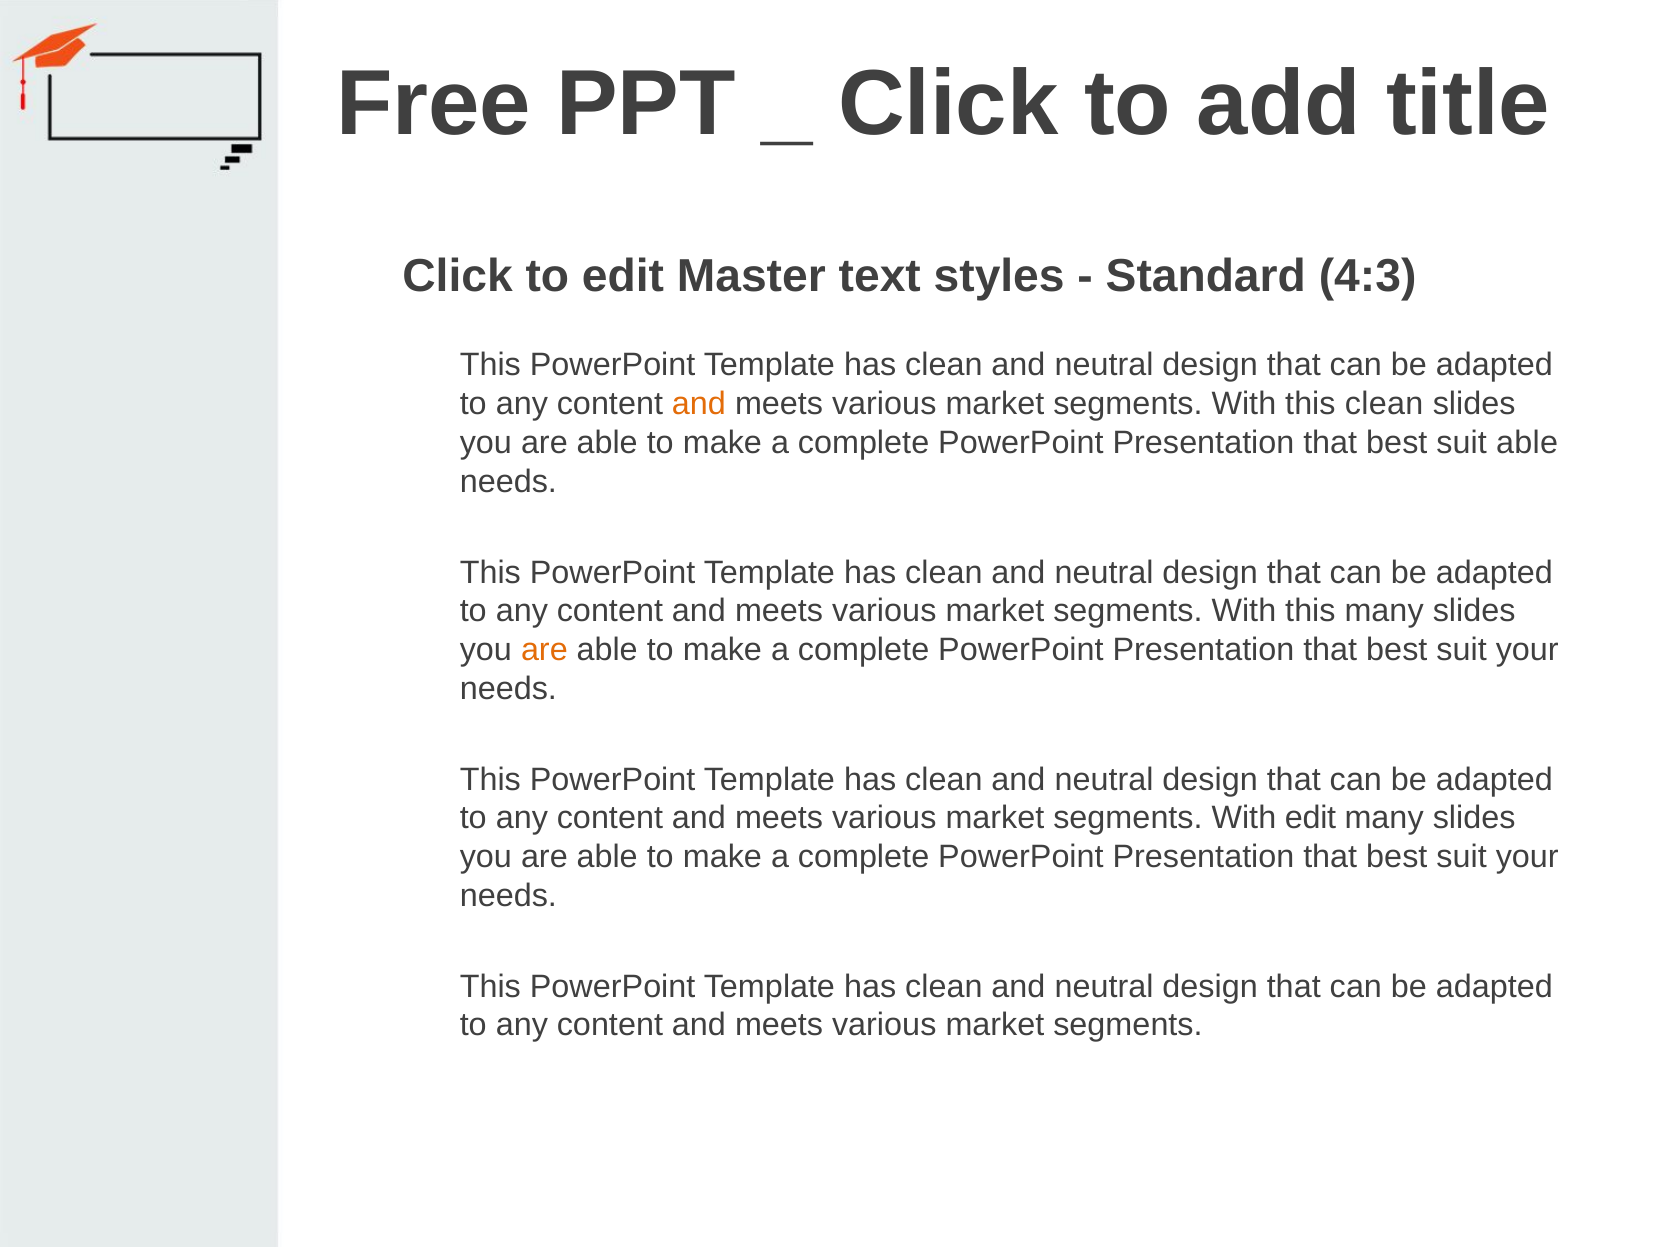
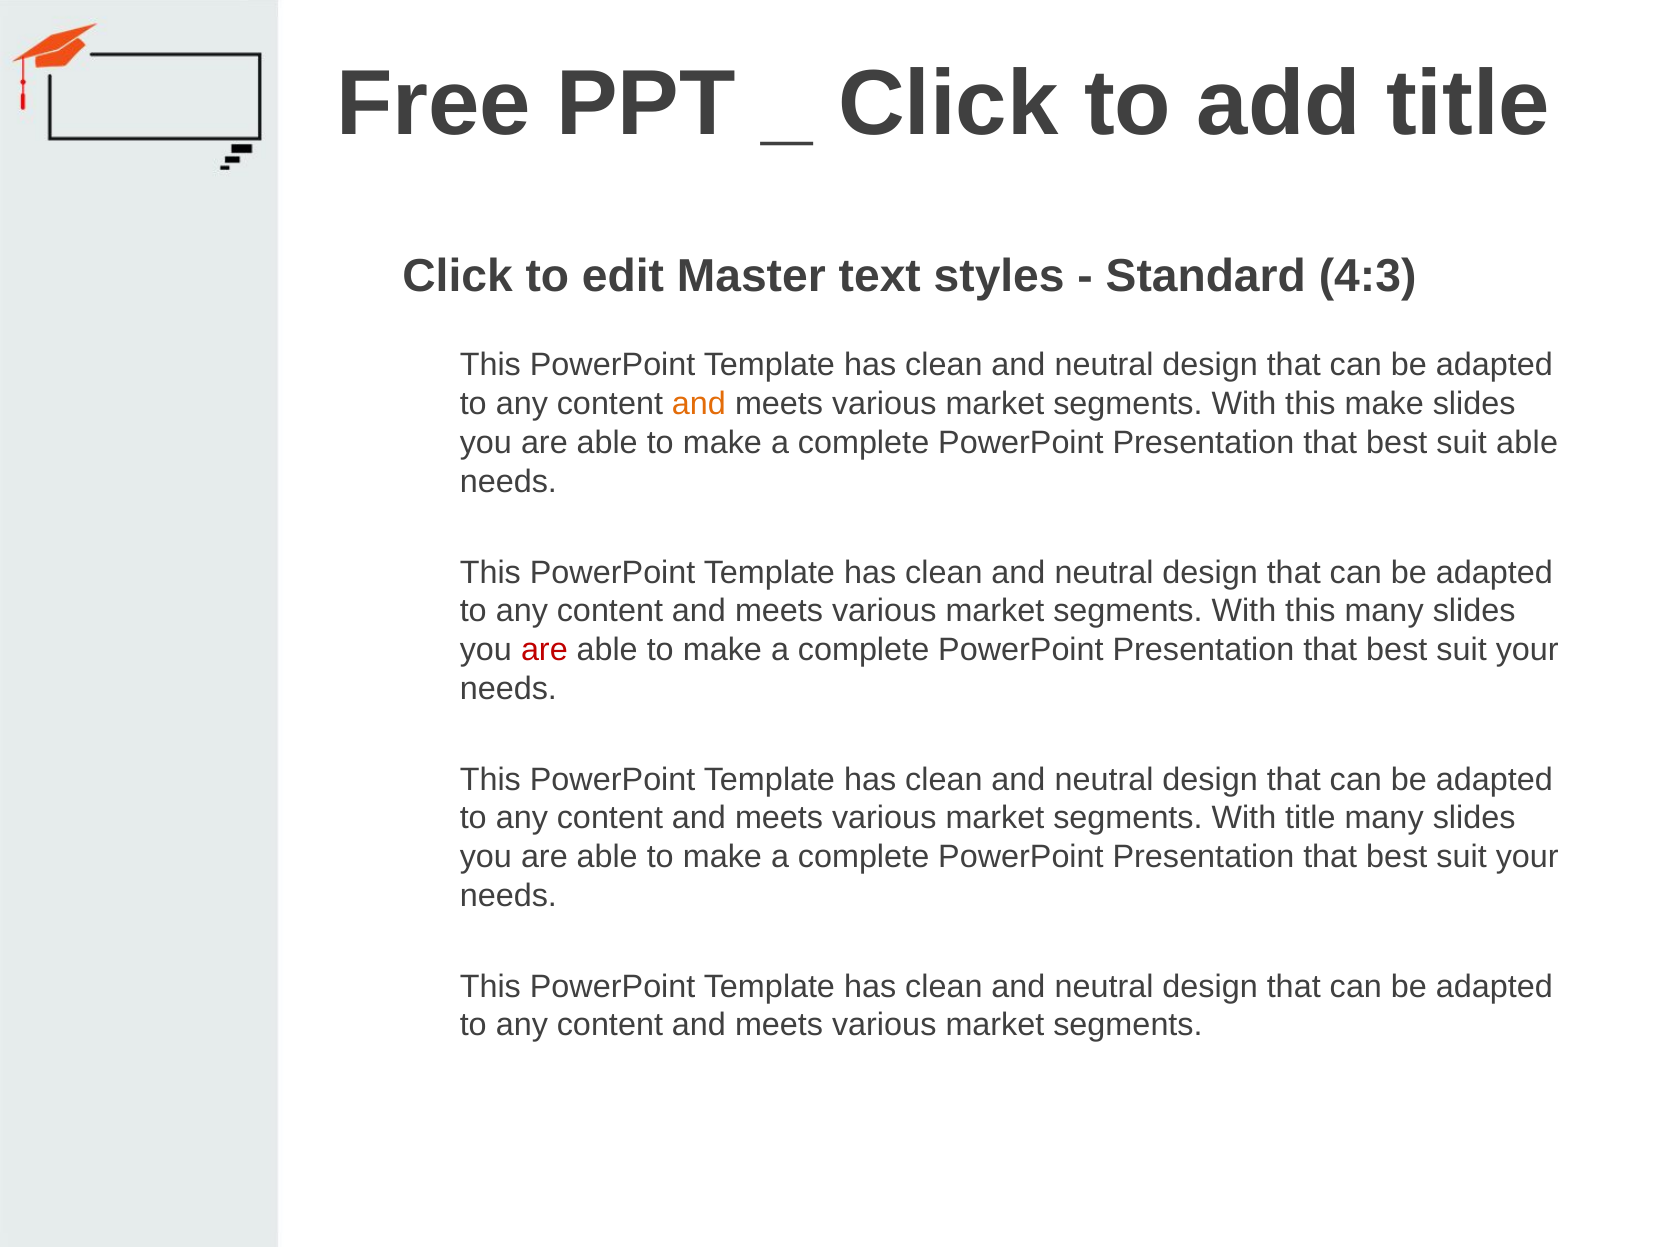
this clean: clean -> make (1384, 404)
are colour: orange -> red (544, 650)
With edit: edit -> title (1310, 818)
